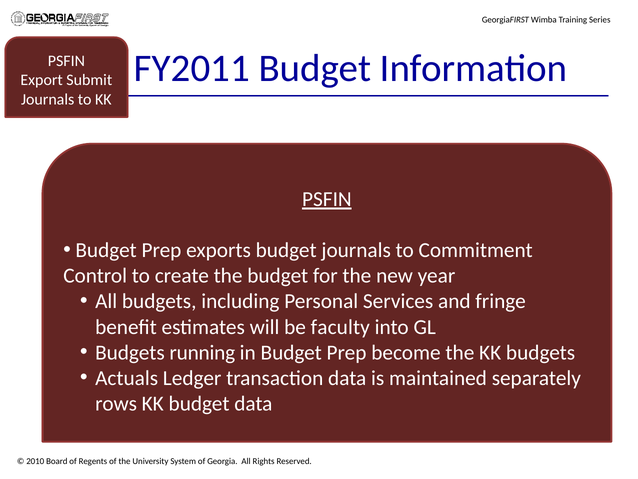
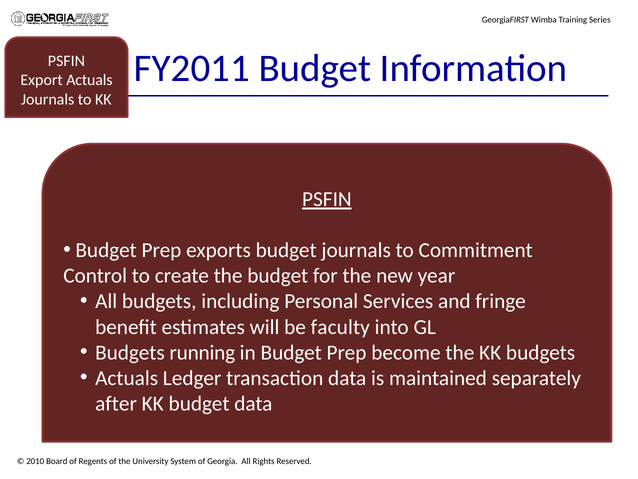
Export Submit: Submit -> Actuals (89, 80)
rows: rows -> after (116, 403)
